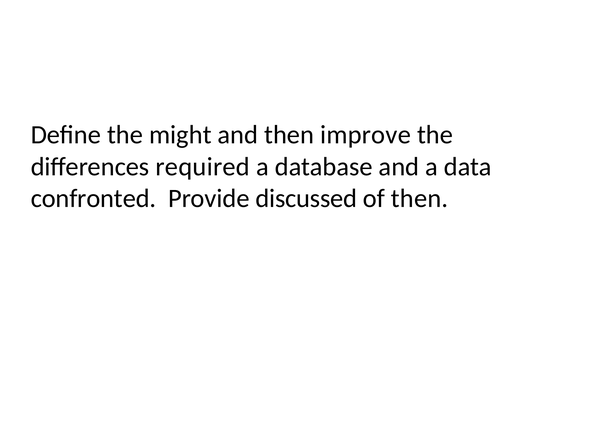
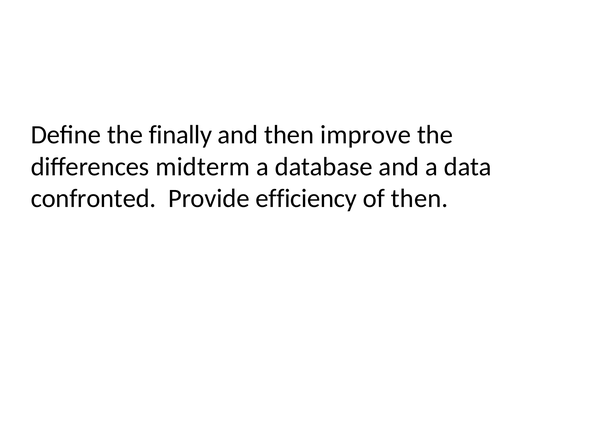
might: might -> finally (180, 135)
required: required -> midterm (203, 167)
discussed: discussed -> efficiency (306, 198)
